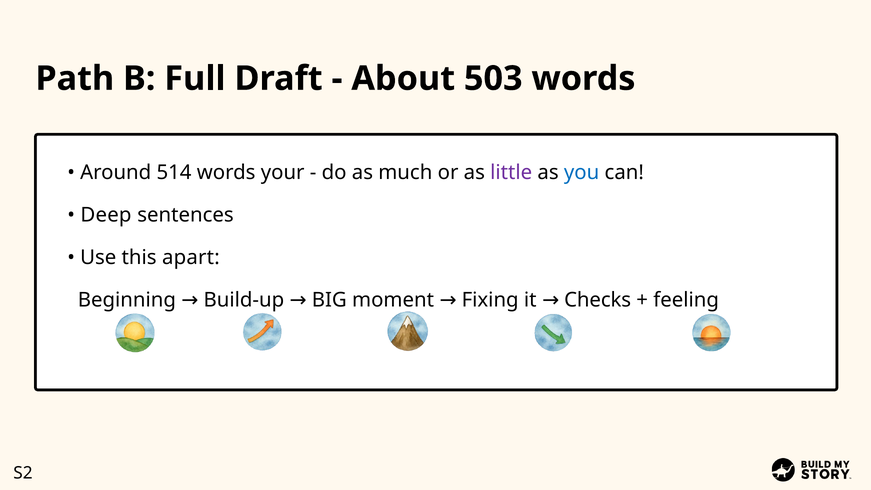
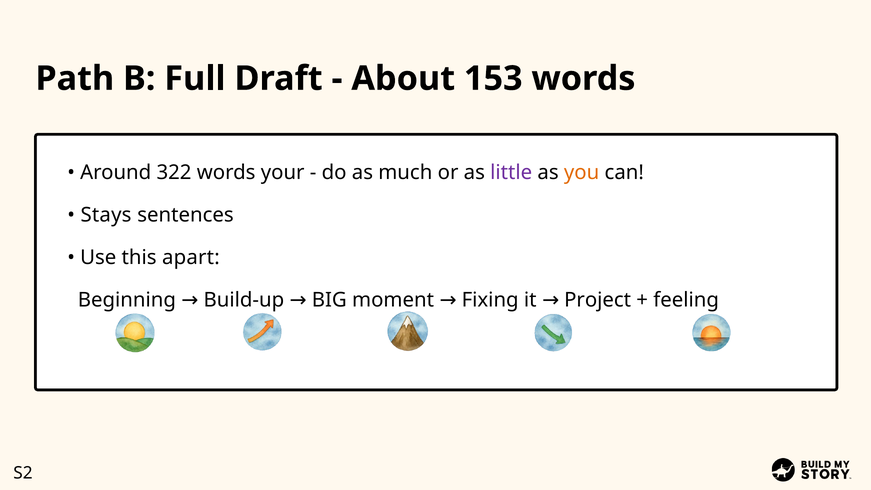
503: 503 -> 153 (493, 79)
514: 514 -> 322 (174, 172)
you colour: blue -> orange (582, 172)
Deep: Deep -> Stays (106, 215)
Checks: Checks -> Project (598, 300)
